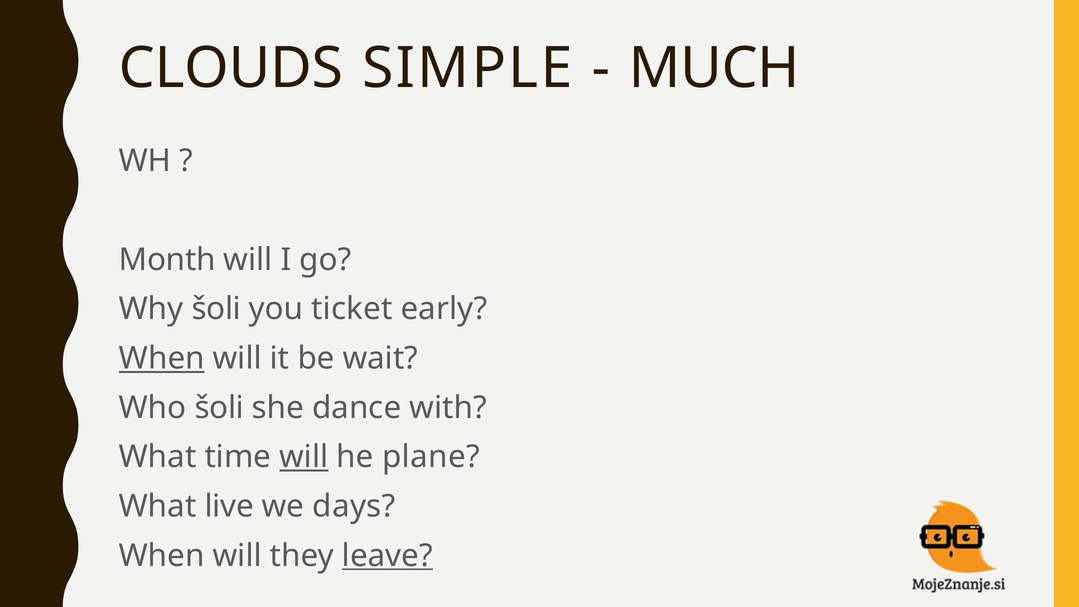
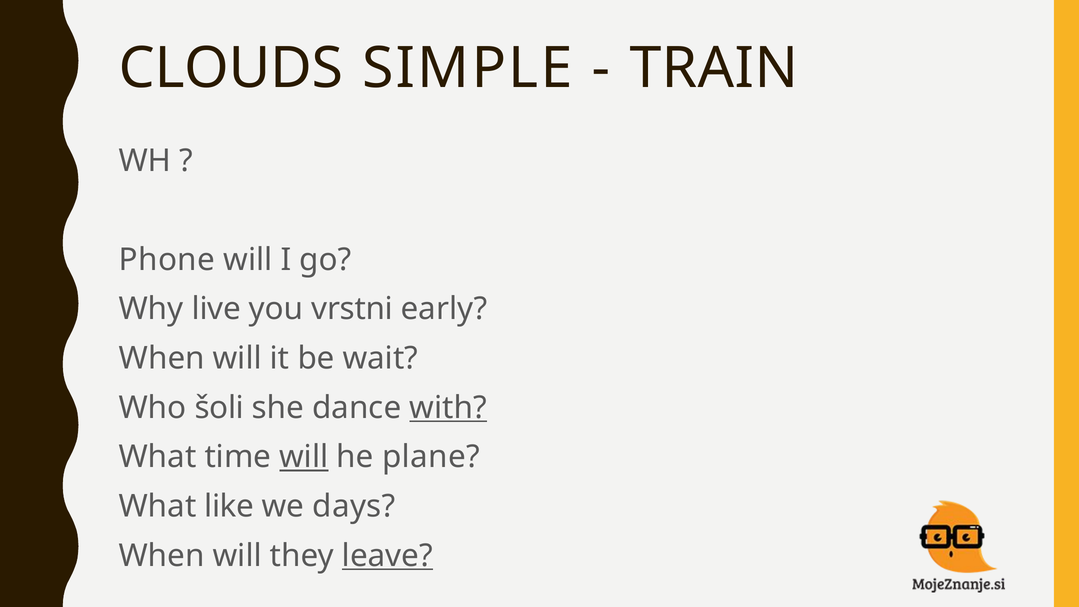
MUCH: MUCH -> TRAIN (714, 68)
Month: Month -> Phone (167, 260)
Why šoli: šoli -> live (216, 309)
ticket: ticket -> vrstni (352, 309)
When underline: present -> none (162, 358)
with underline: none -> present (448, 408)
live: live -> like (229, 506)
